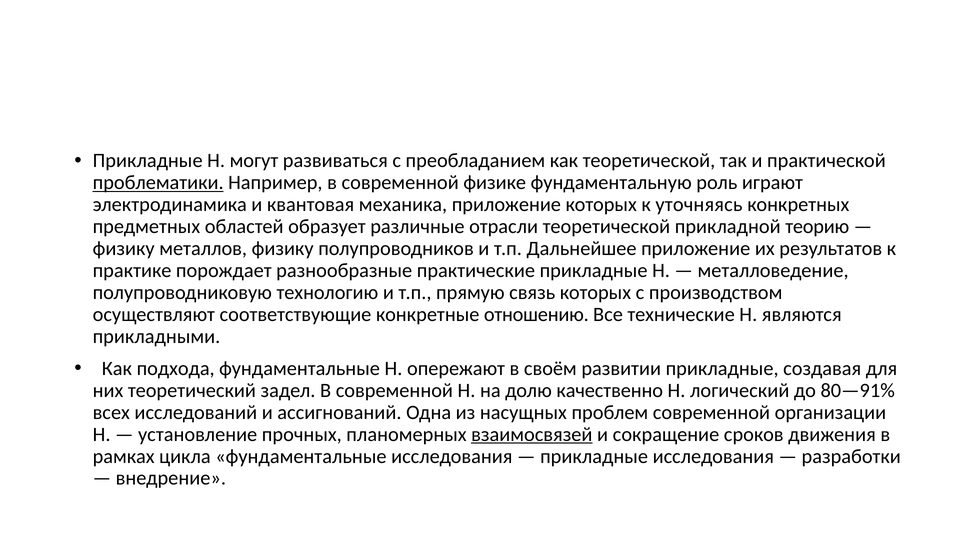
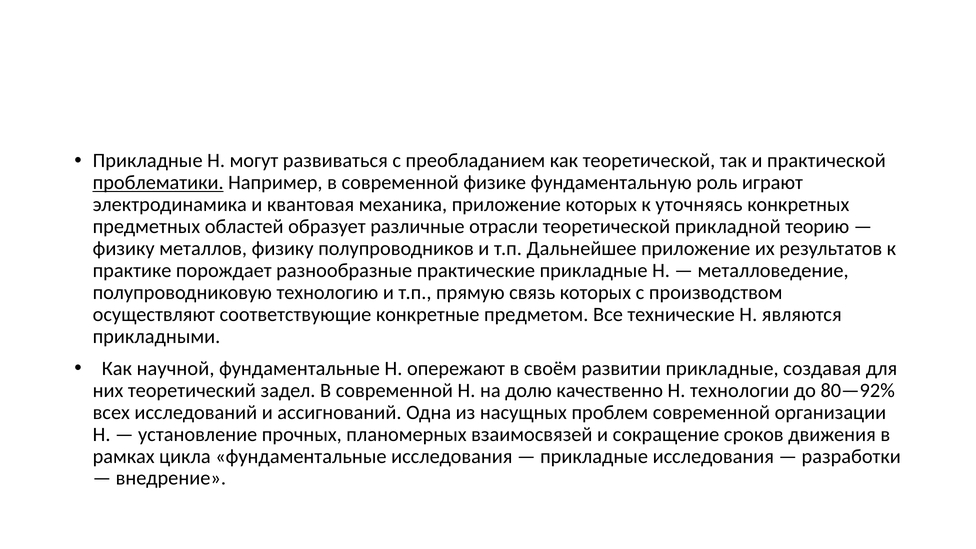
отношению: отношению -> предметом (536, 314)
подхода: подхода -> научной (176, 368)
логический: логический -> технологии (740, 390)
80—91%: 80—91% -> 80—92% (858, 390)
взаимосвязей underline: present -> none (532, 434)
